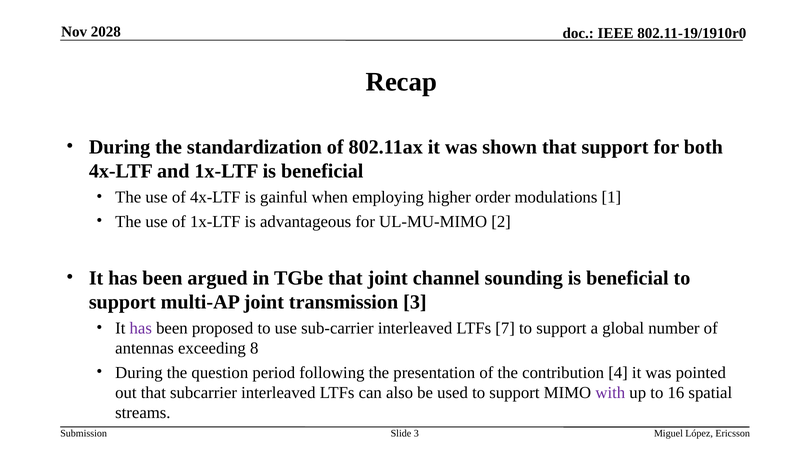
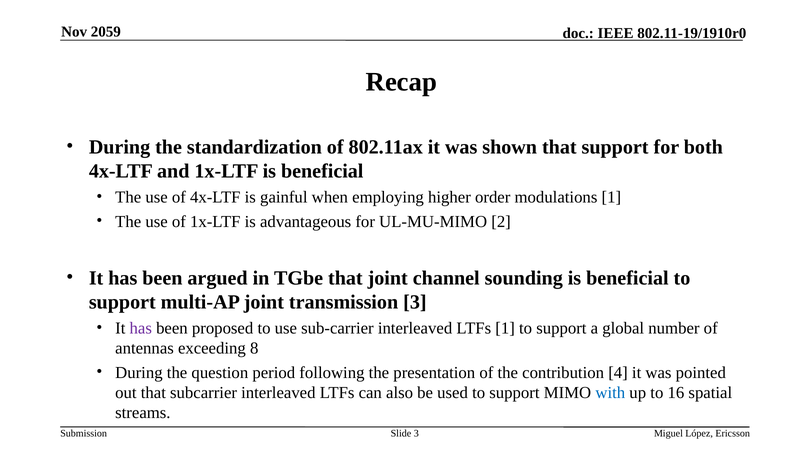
2028: 2028 -> 2059 (106, 32)
LTFs 7: 7 -> 1 (505, 328)
with colour: purple -> blue (610, 392)
